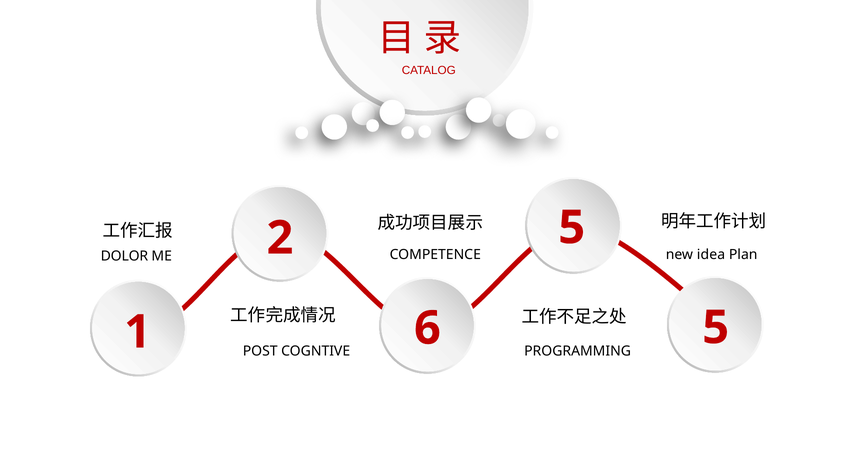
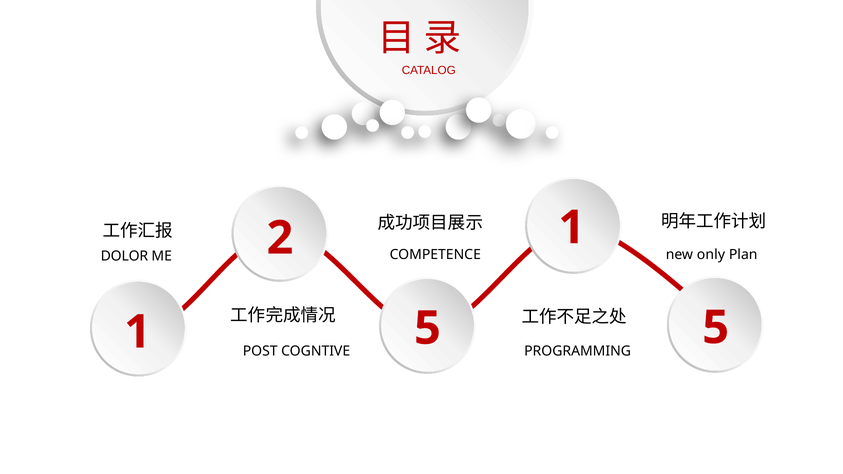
2 5: 5 -> 1 (572, 228)
idea: idea -> only (711, 254)
6: 6 -> 5 (427, 328)
